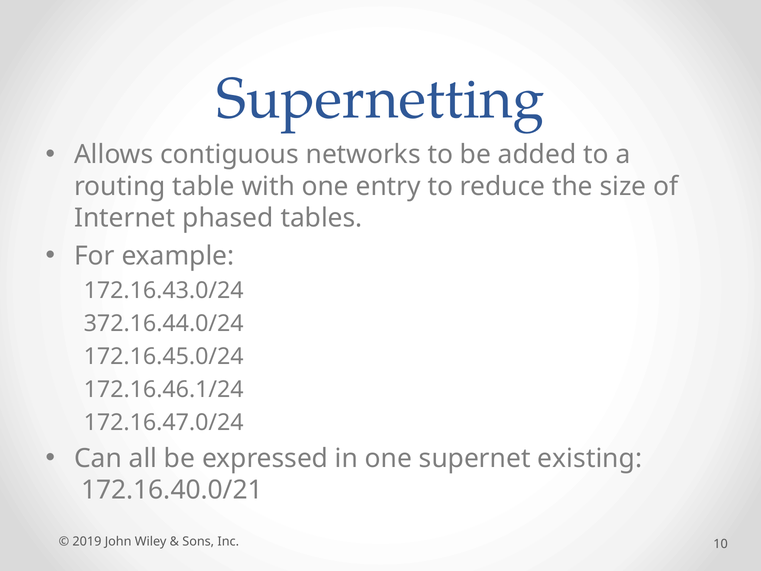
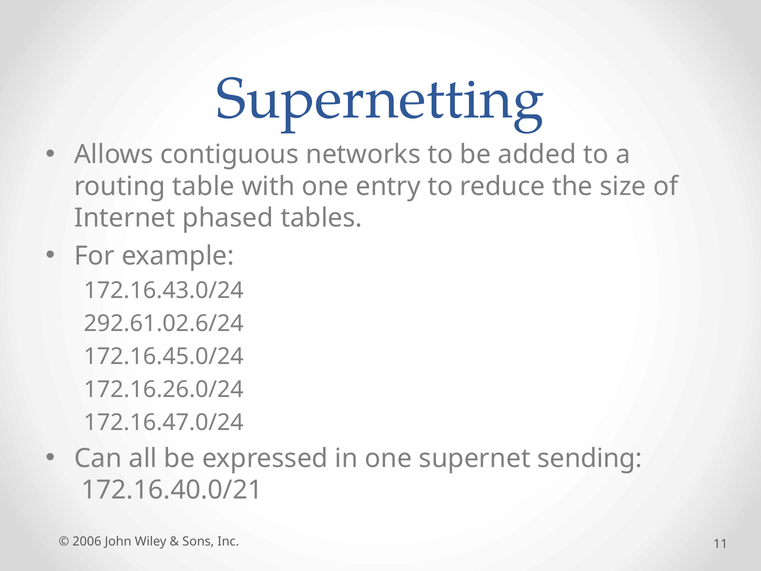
372.16.44.0/24: 372.16.44.0/24 -> 292.61.02.6/24 (164, 323)
172.16.46.1/24: 172.16.46.1/24 -> 172.16.26.0/24 (164, 389)
existing: existing -> sending (590, 458)
2019: 2019 -> 2006 (87, 541)
10: 10 -> 11 (721, 544)
